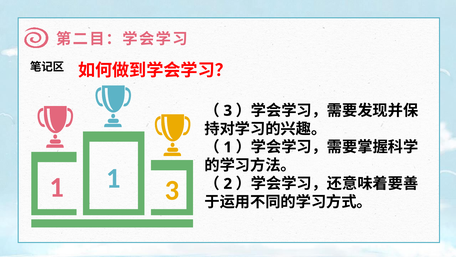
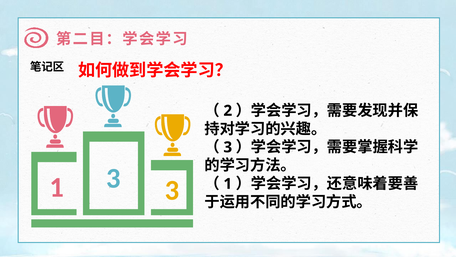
3: 3 -> 2 (228, 111)
1: 1 -> 3 (228, 147)
1 1: 1 -> 3 (113, 178)
2: 2 -> 1 (228, 183)
